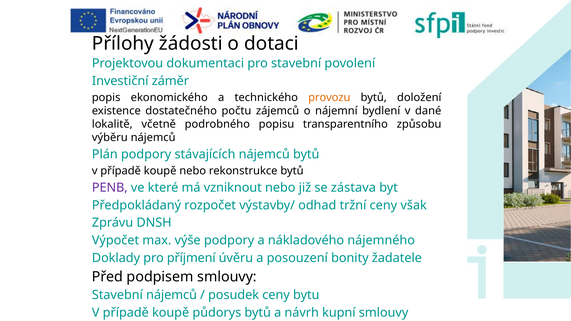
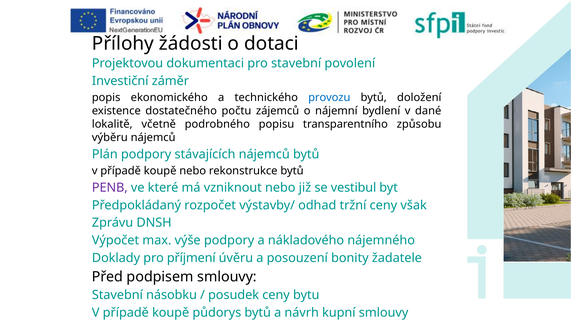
provozu colour: orange -> blue (329, 98)
zástava: zástava -> vestibul (354, 188)
Stavební nájemců: nájemců -> násobku (172, 295)
